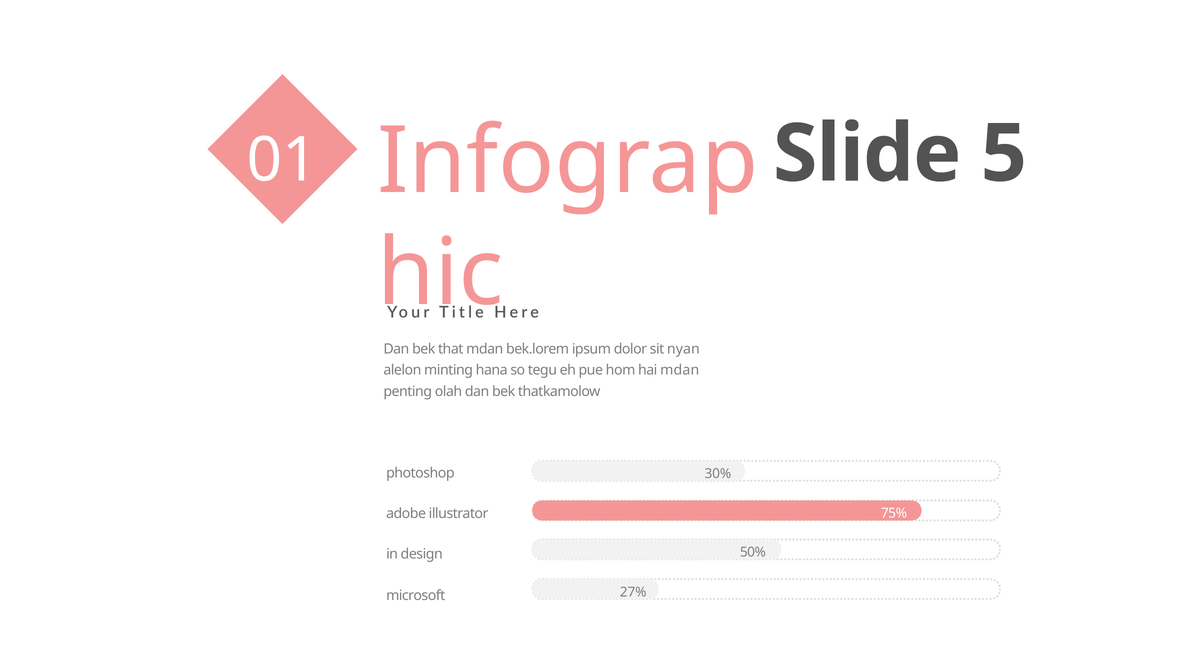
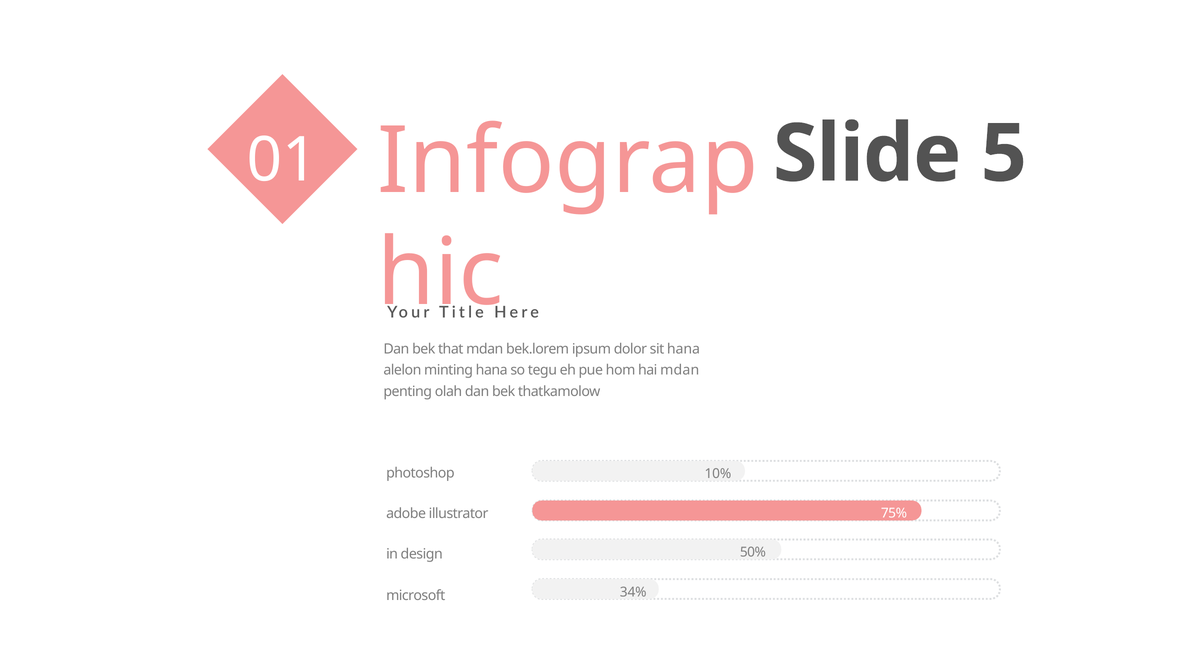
sit nyan: nyan -> hana (683, 349)
30%: 30% -> 10% (718, 474)
27%: 27% -> 34% (633, 592)
